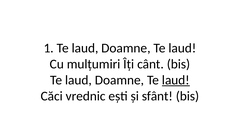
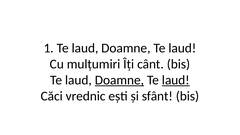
Doamne underline: none -> present (119, 80)
